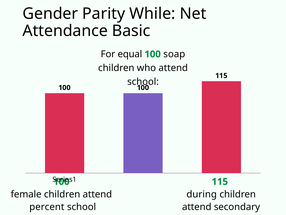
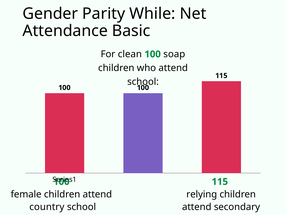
equal: equal -> clean (130, 54)
during: during -> relying (202, 194)
percent: percent -> country (47, 206)
